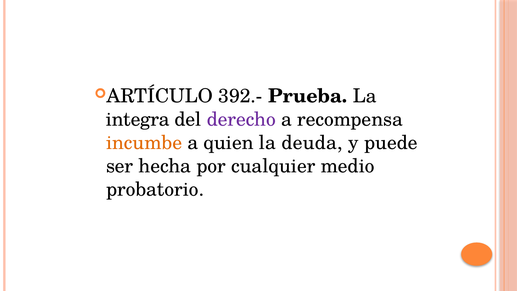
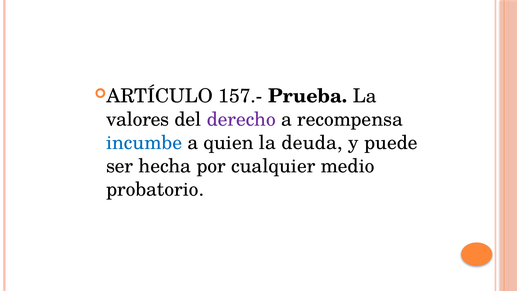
392.-: 392.- -> 157.- (240, 96)
integra: integra -> valores (138, 119)
incumbe colour: orange -> blue (144, 143)
